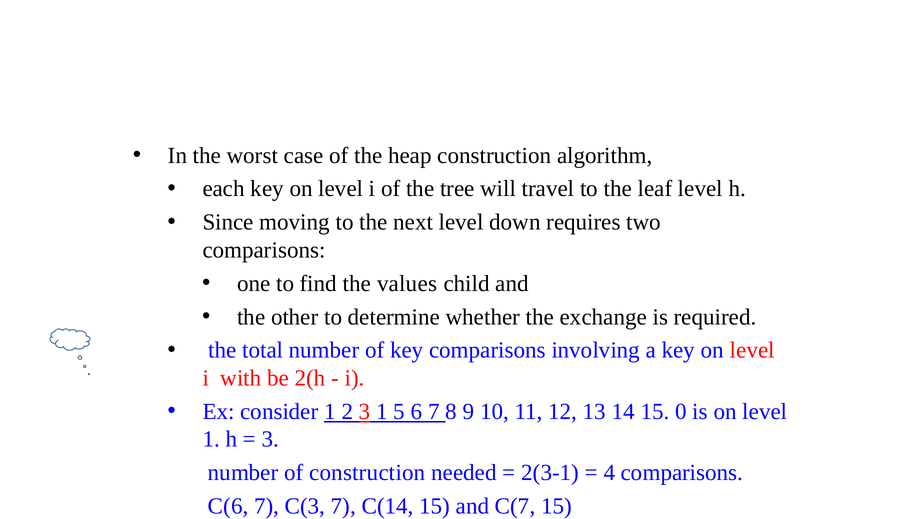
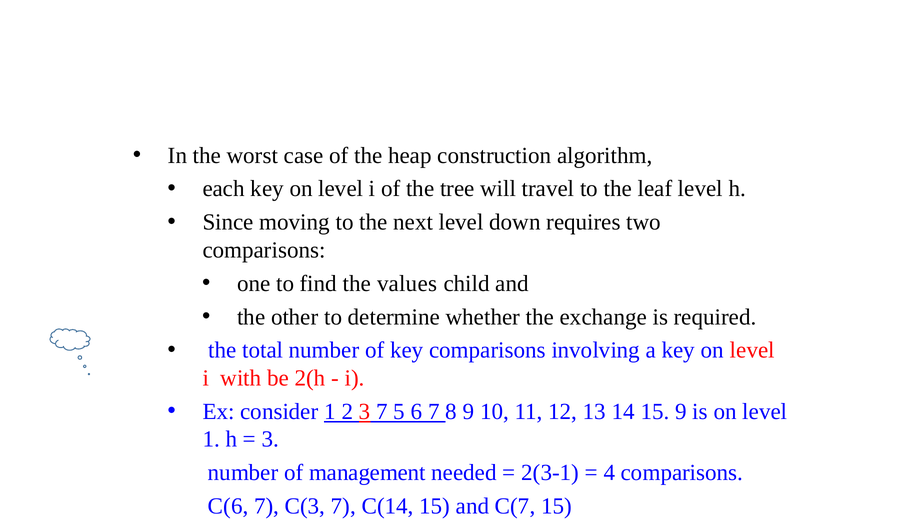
3 1: 1 -> 7 (382, 412)
15 0: 0 -> 9 (681, 412)
of construction: construction -> management (367, 473)
